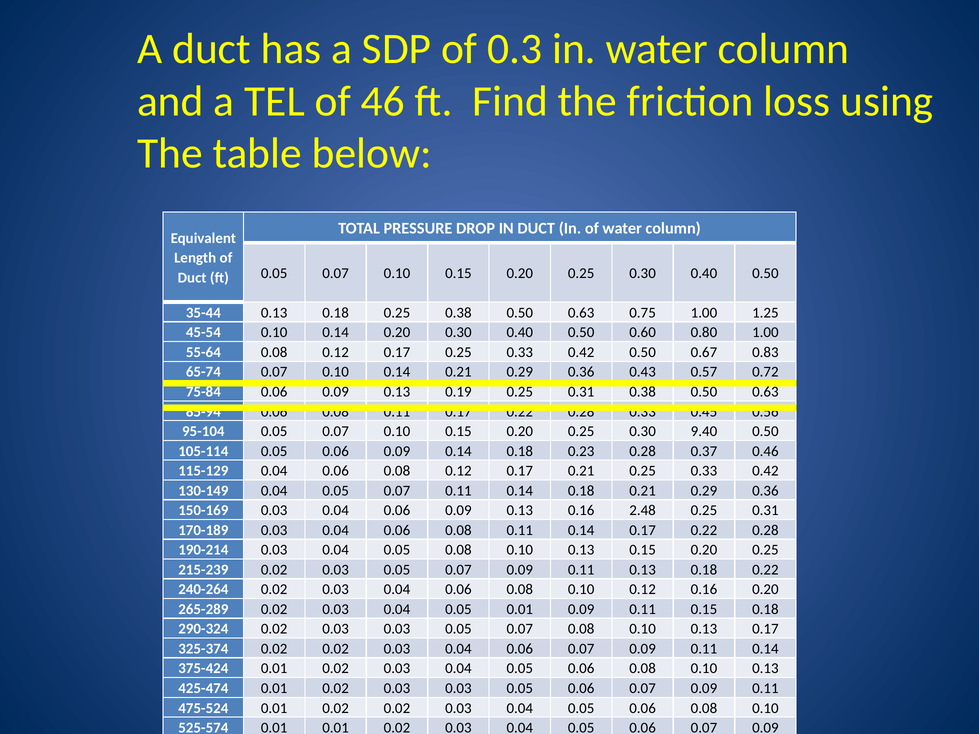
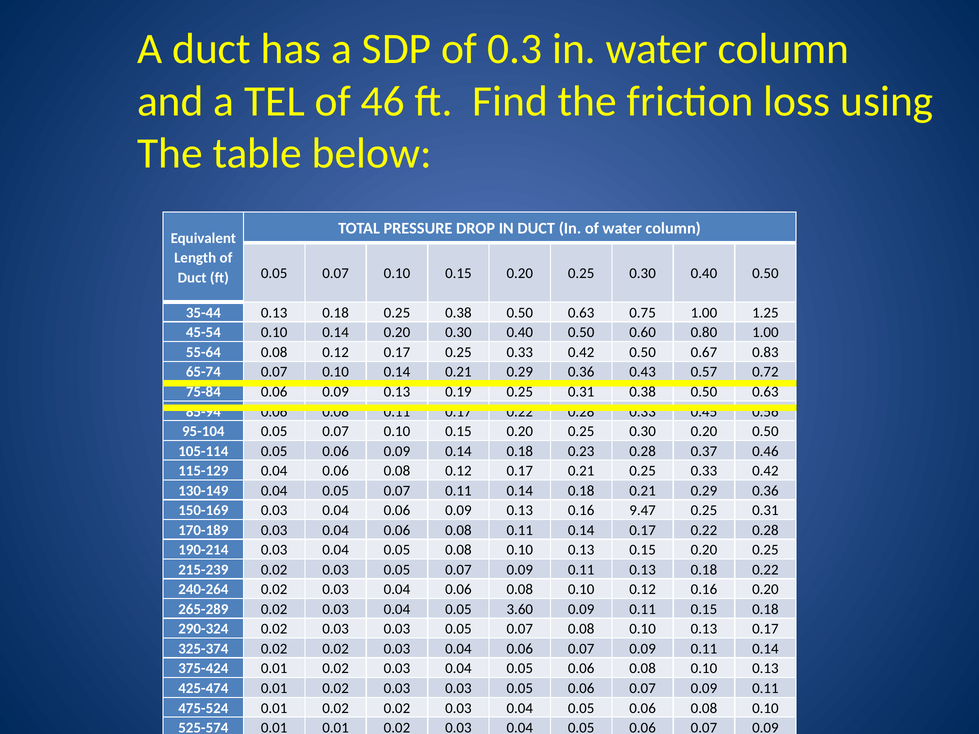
0.30 9.40: 9.40 -> 0.20 (704, 431)
2.48: 2.48 -> 9.47 (643, 511)
0.05 0.01: 0.01 -> 3.60 (520, 609)
